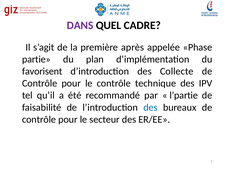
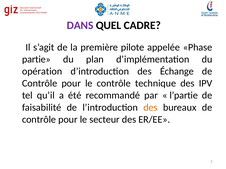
après: après -> pilote (133, 47)
favorisent: favorisent -> opération (42, 72)
Collecte: Collecte -> Échange (177, 72)
des colour: blue -> orange (150, 108)
